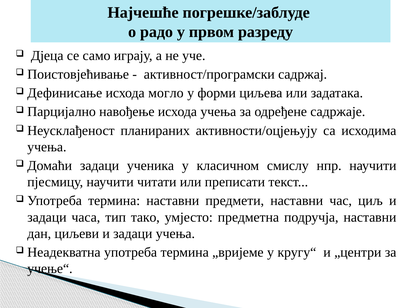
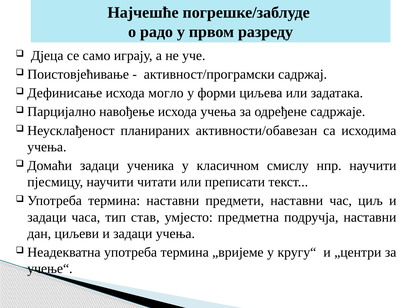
активности/оцјењују: активности/оцјењују -> активности/обавезан (257, 131)
тако: тако -> став (145, 217)
